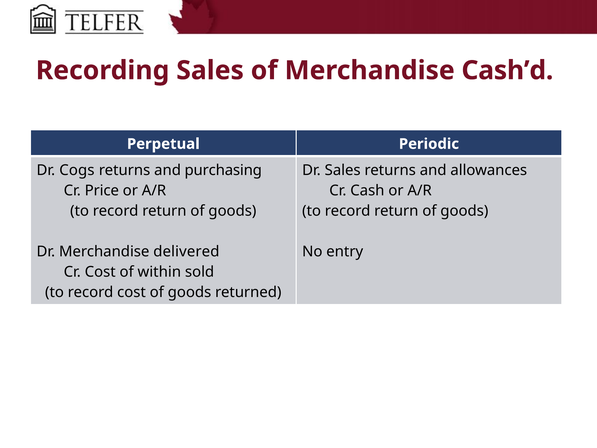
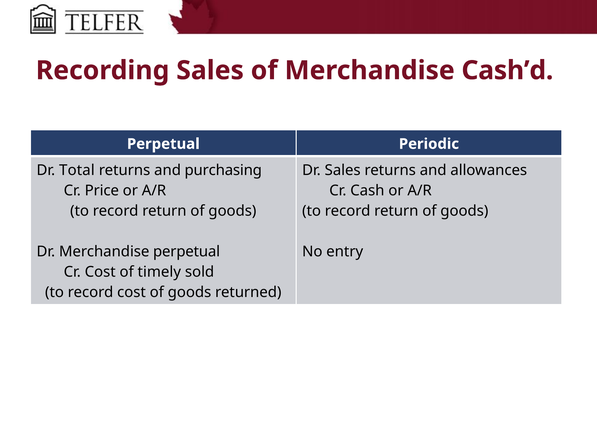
Cogs: Cogs -> Total (77, 170)
Merchandise delivered: delivered -> perpetual (187, 251)
within: within -> timely (159, 272)
